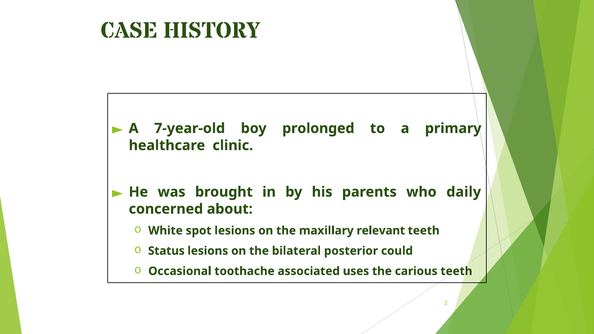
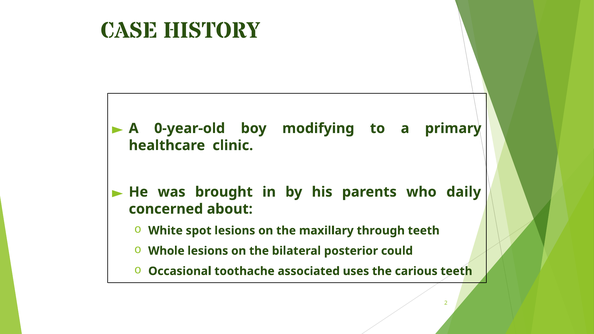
7-year-old: 7-year-old -> 0-year-old (190, 128)
prolonged: prolonged -> modifying (318, 128)
relevant: relevant -> through (381, 231)
Status: Status -> Whole (166, 251)
